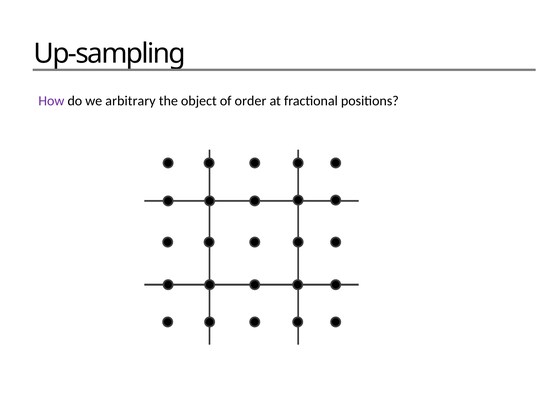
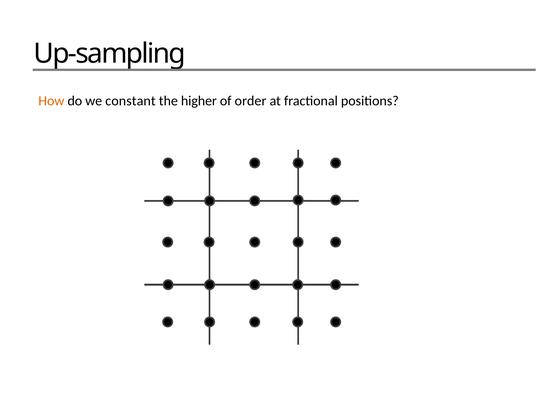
How colour: purple -> orange (51, 101)
arbitrary: arbitrary -> constant (130, 101)
object: object -> higher (199, 101)
